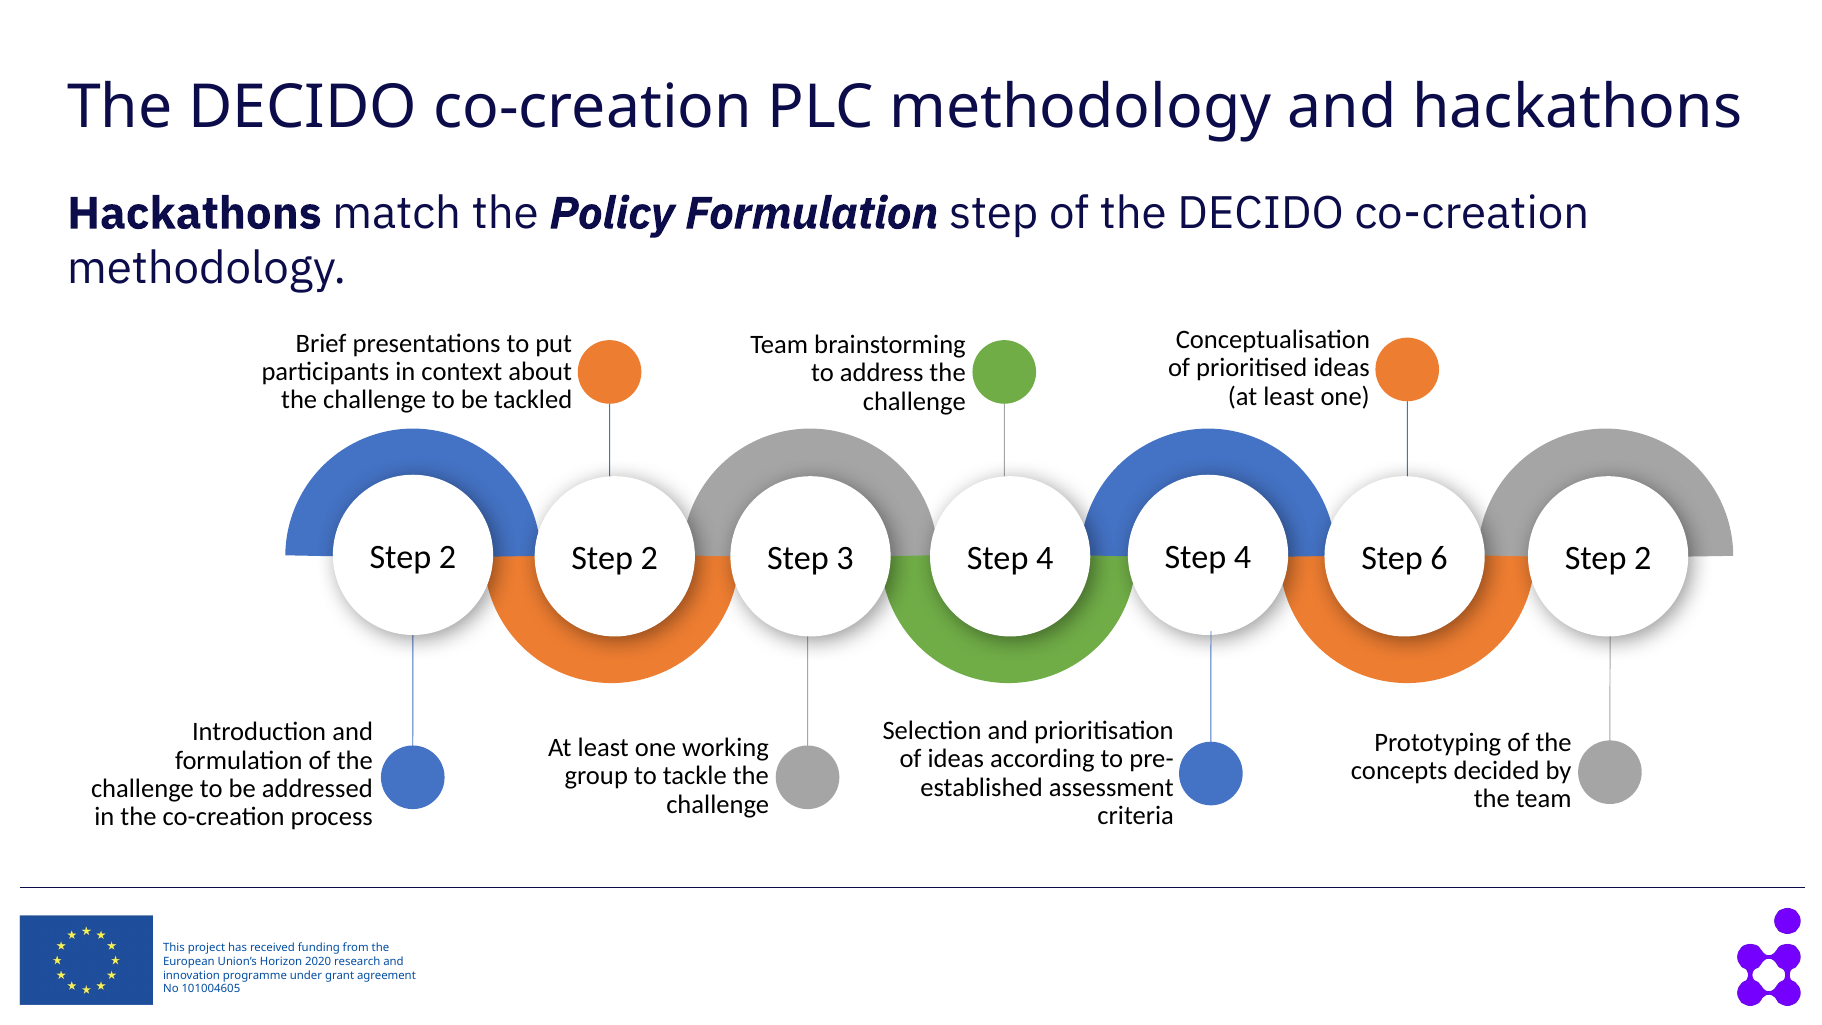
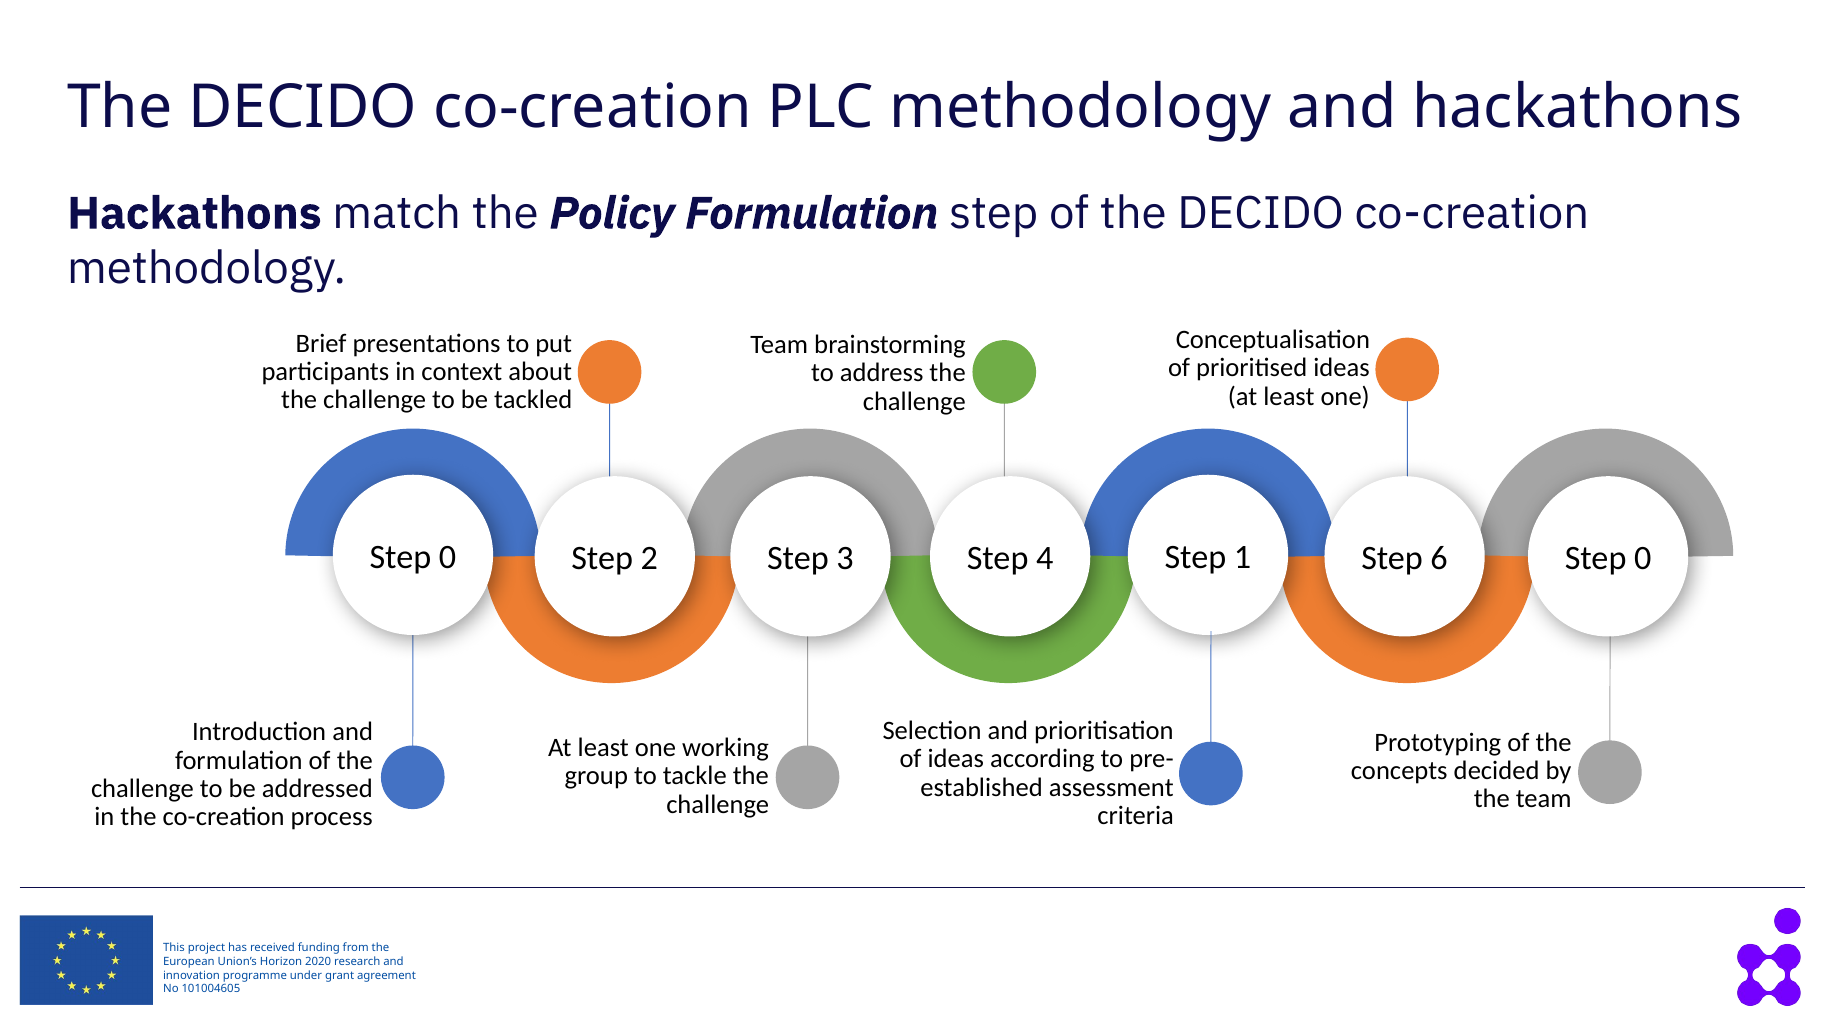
2: 2 -> 0 (448, 557)
3 Step 4: 4 -> 1 (1243, 557)
2: 2 -> 0 (1643, 559)
